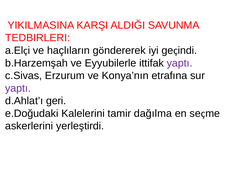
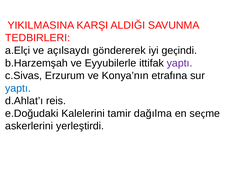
haçlıların: haçlıların -> açılsaydı (68, 51)
yaptı colour: purple -> blue (18, 89)
geri: geri -> reis (56, 101)
